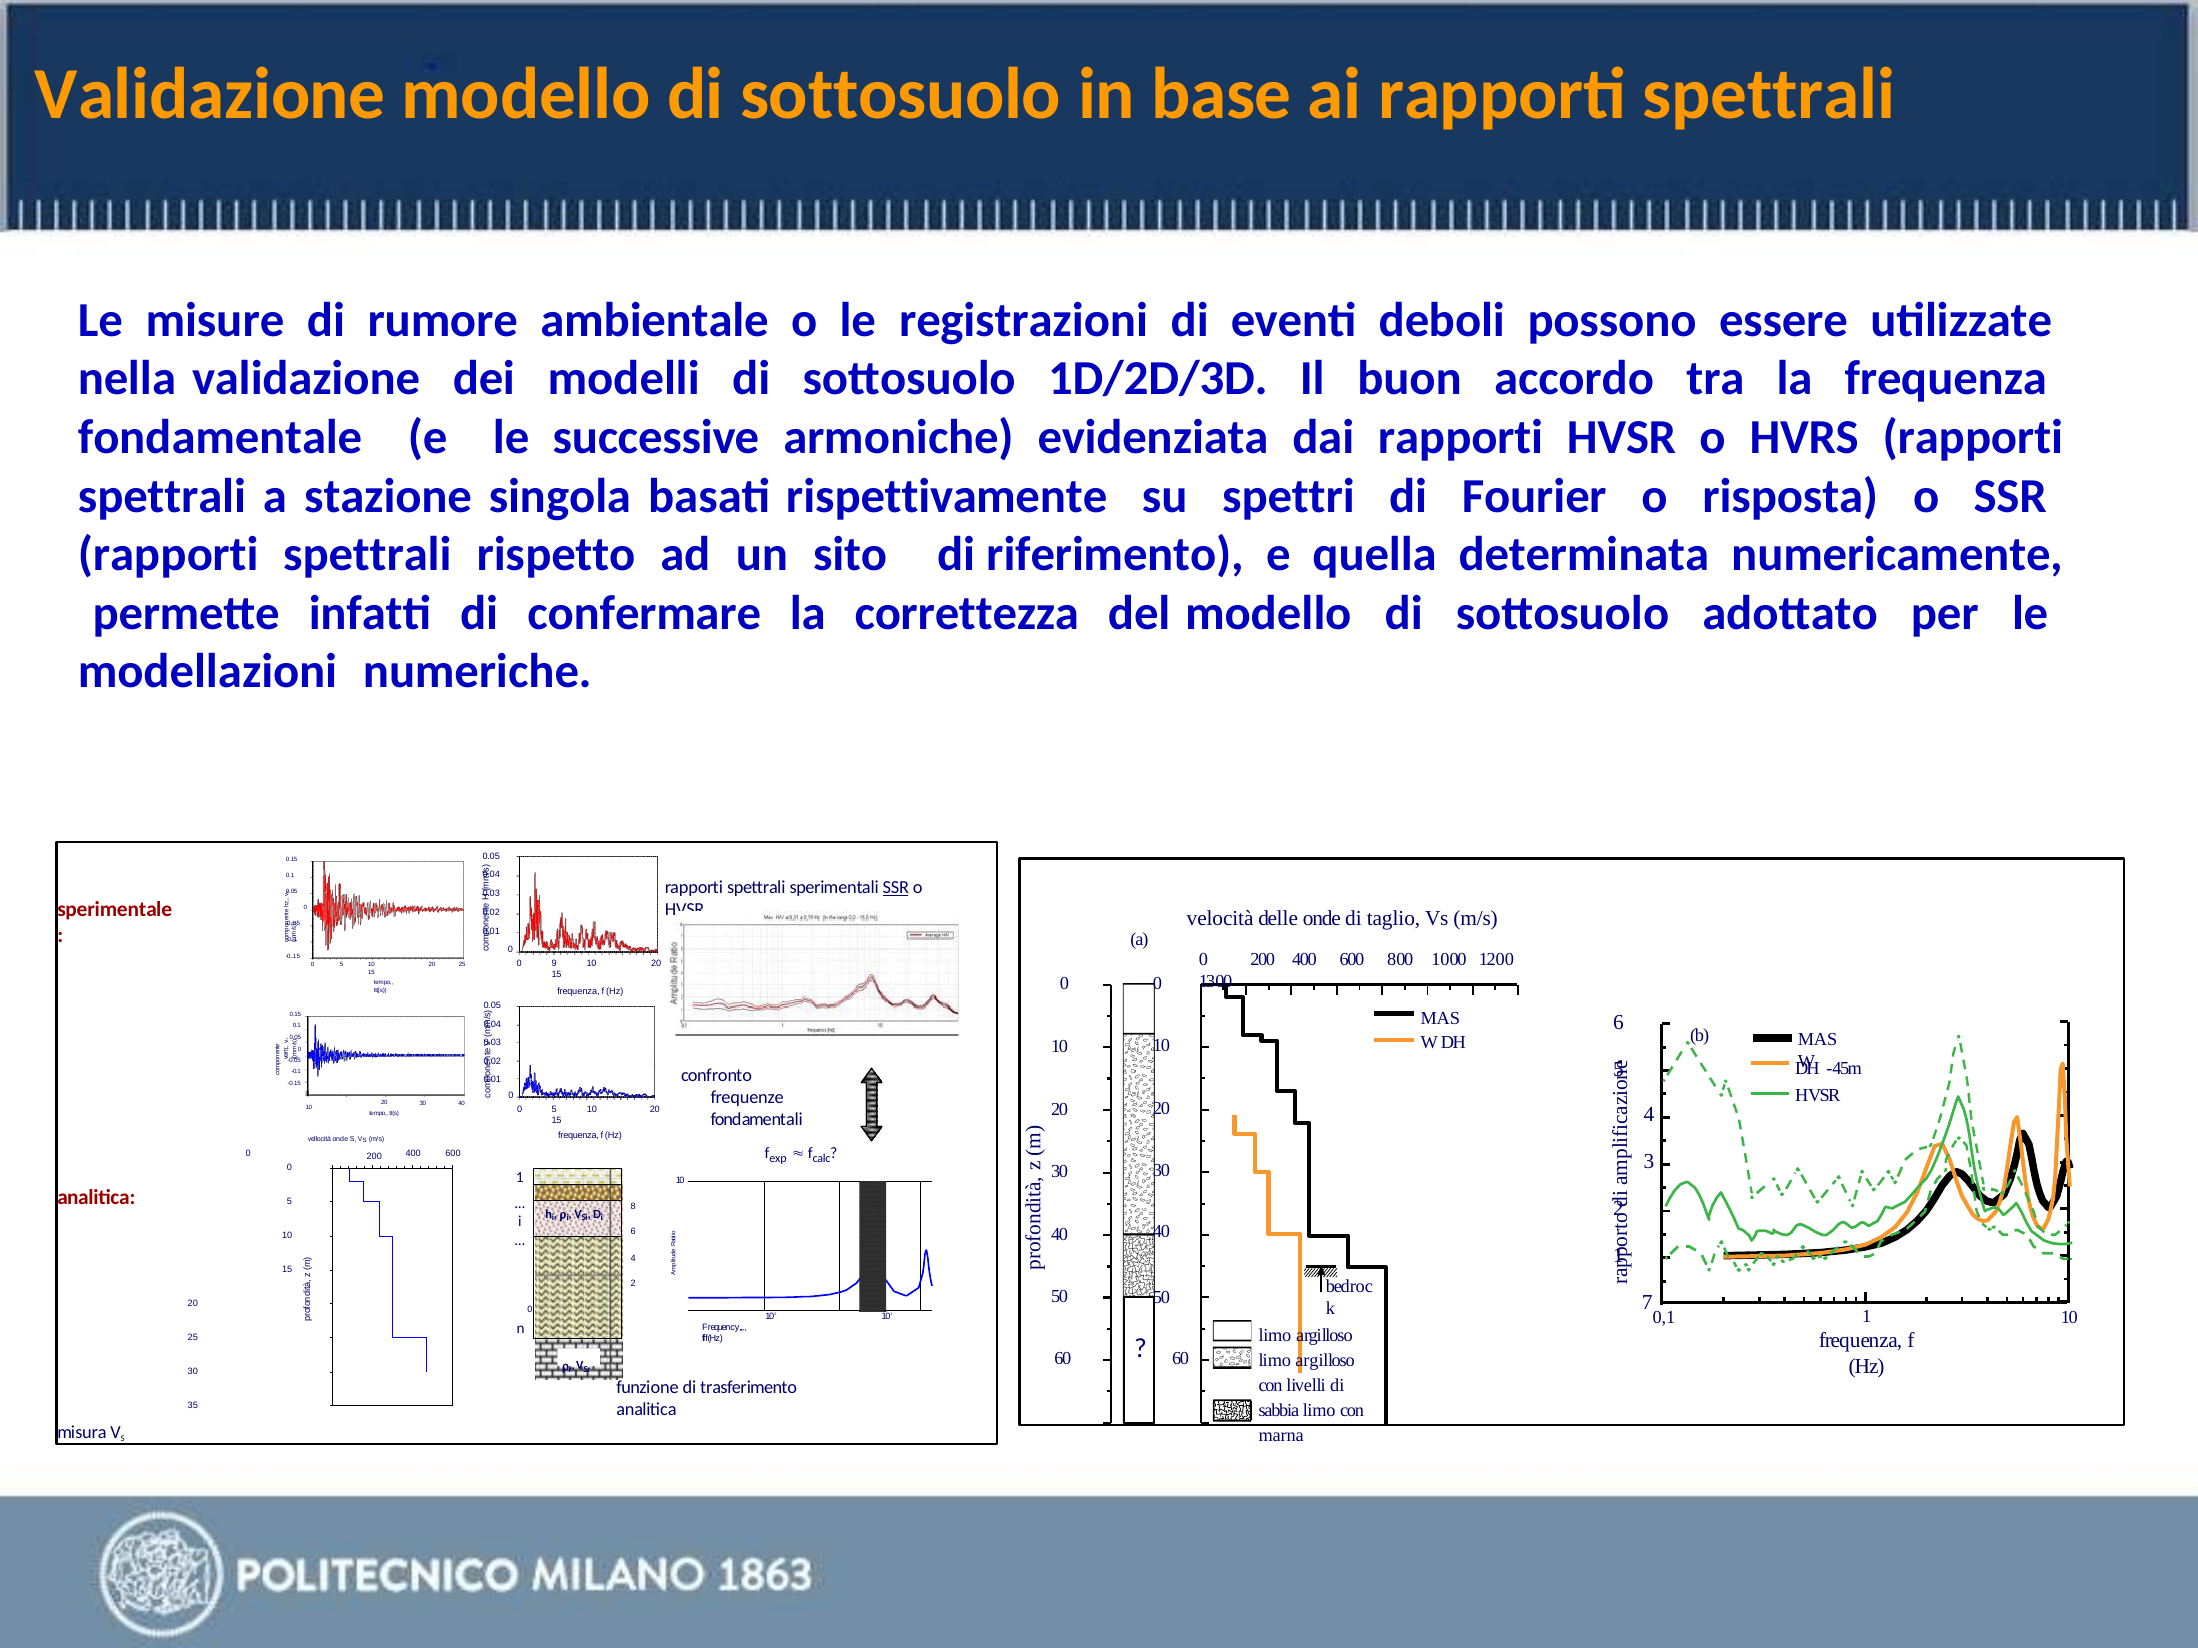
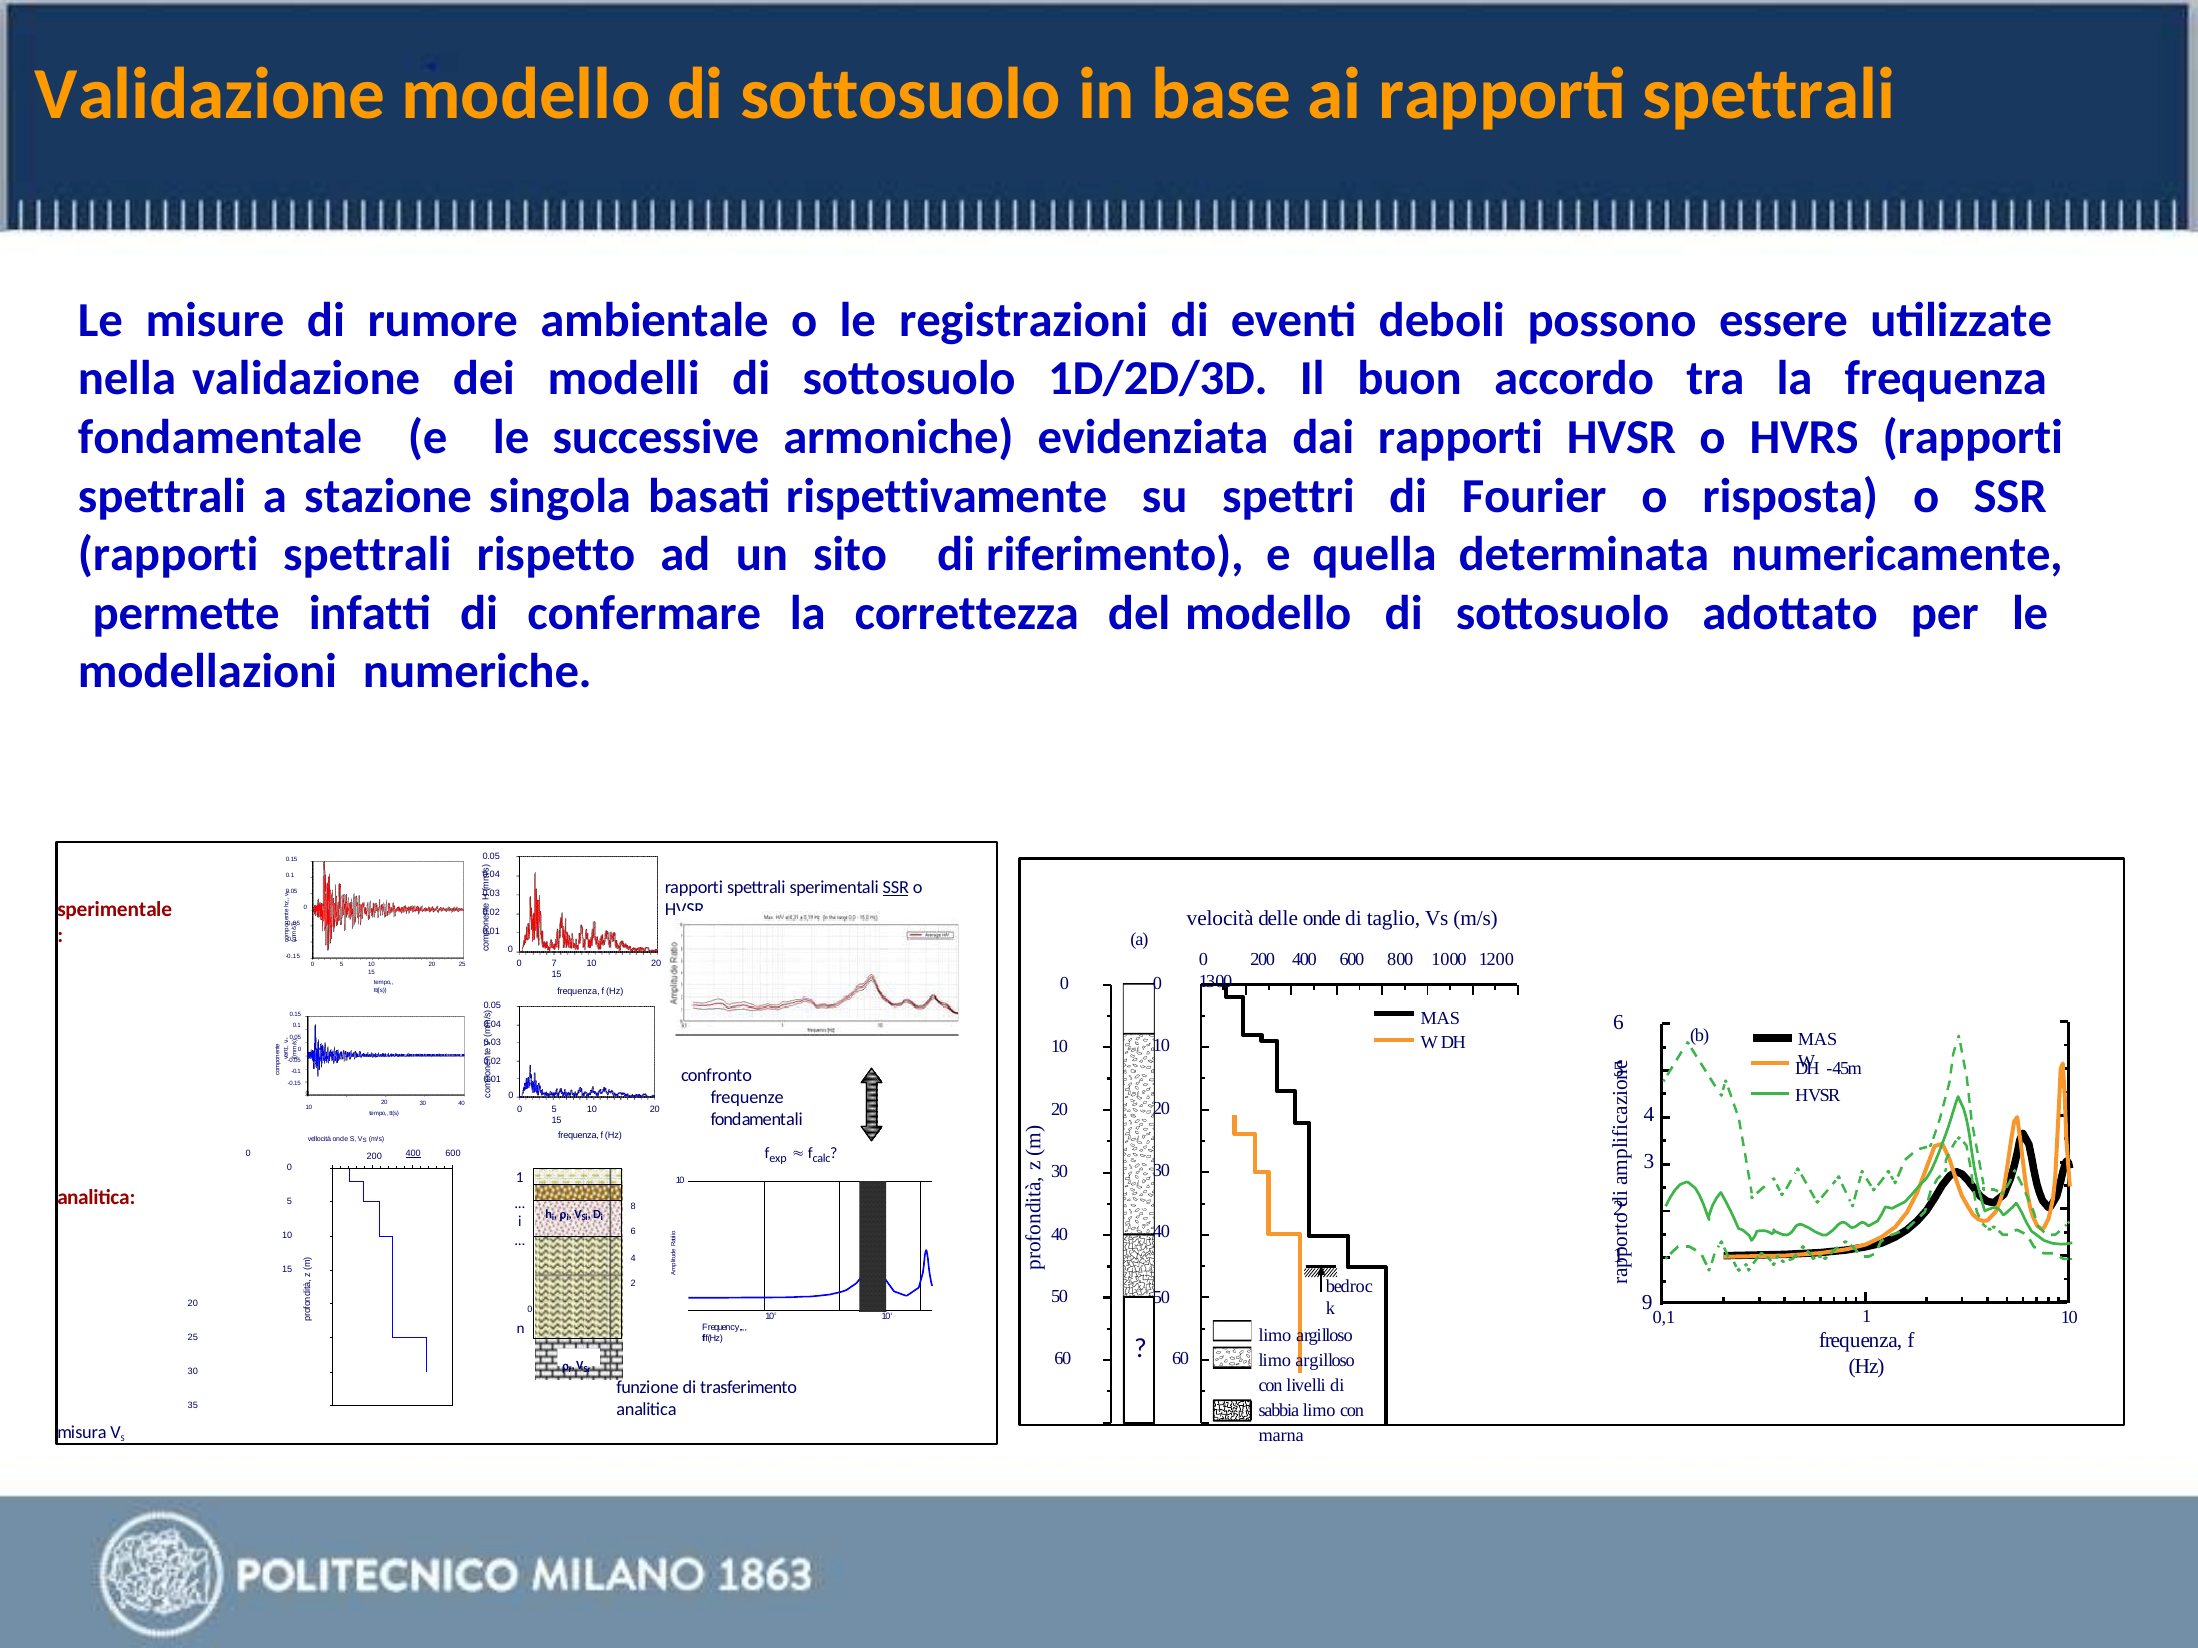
9: 9 -> 7 (554, 964)
400 underline: none -> present (413, 1154)
7: 7 -> 9 (1647, 1303)
